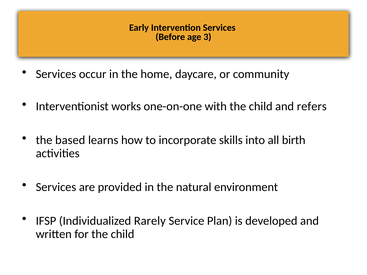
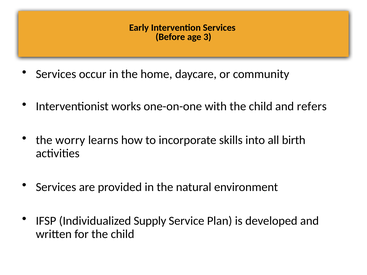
based: based -> worry (70, 140)
Rarely: Rarely -> Supply (150, 221)
